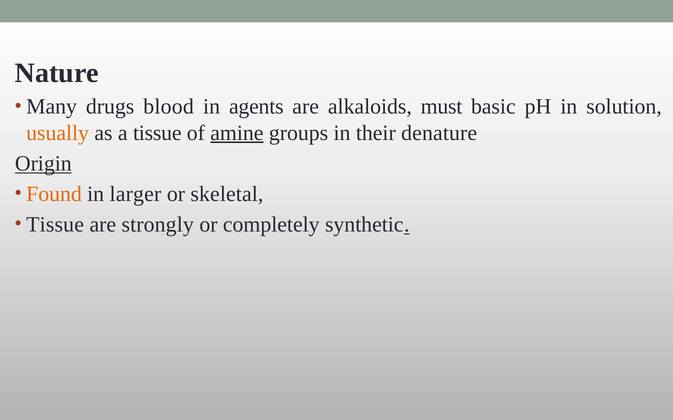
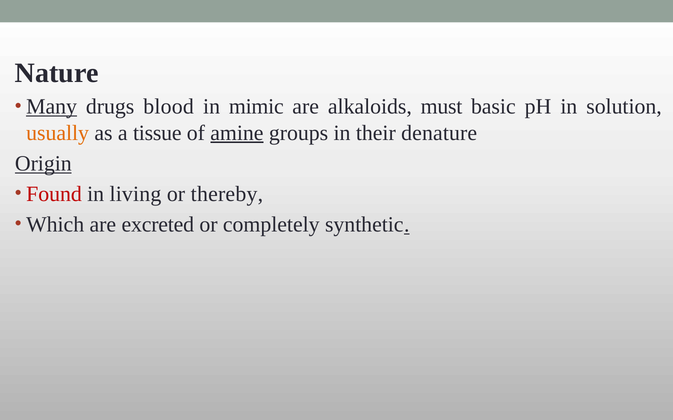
Many underline: none -> present (52, 107)
agents: agents -> mimic (256, 107)
Found colour: orange -> red (54, 194)
larger: larger -> living (135, 194)
skeletal: skeletal -> thereby (227, 194)
Tissue: Tissue -> Which (55, 225)
strongly: strongly -> excreted (158, 225)
